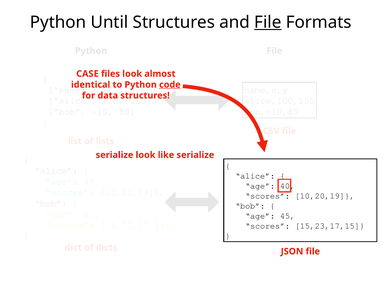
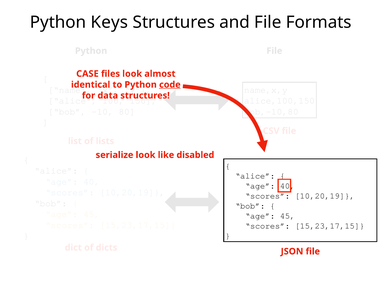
Until: Until -> Keys (109, 22)
File underline: present -> none (268, 22)
like serialize: serialize -> disabled (195, 155)
